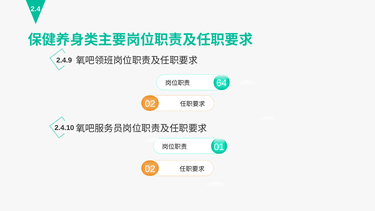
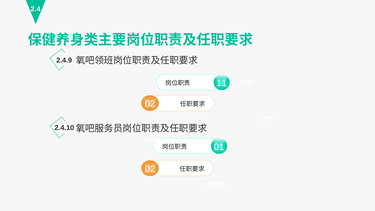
64: 64 -> 11 (222, 83)
